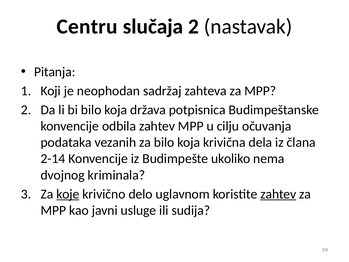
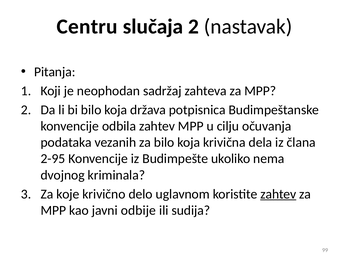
2-14: 2-14 -> 2-95 (53, 159)
koje underline: present -> none (68, 194)
usluge: usluge -> odbije (138, 210)
